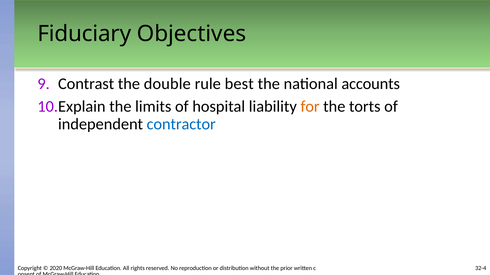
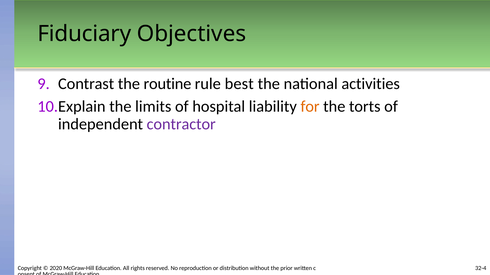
double: double -> routine (167, 84)
accounts: accounts -> activities (371, 84)
contractor colour: blue -> purple (181, 124)
